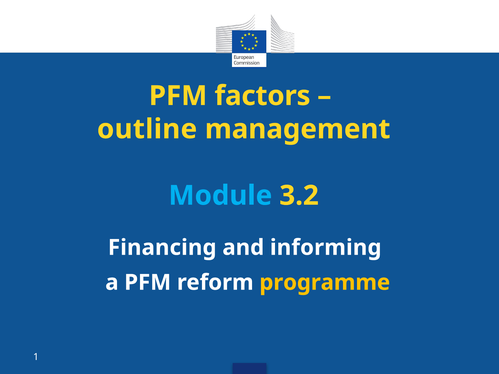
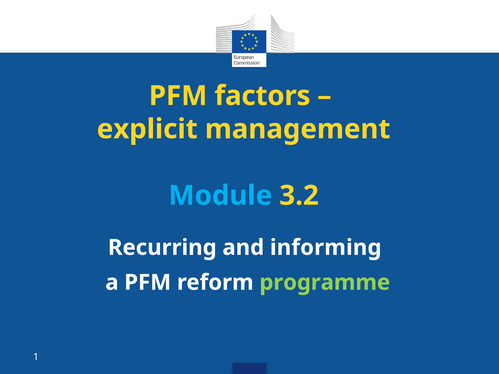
outline: outline -> explicit (147, 129)
Financing: Financing -> Recurring (162, 248)
programme colour: yellow -> light green (325, 283)
